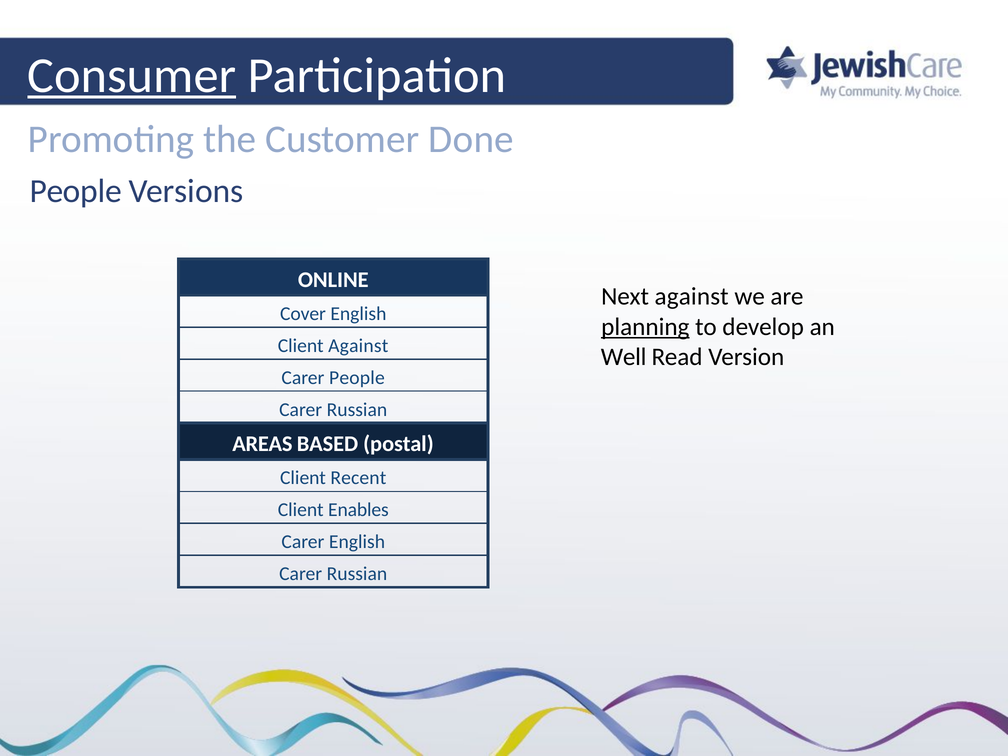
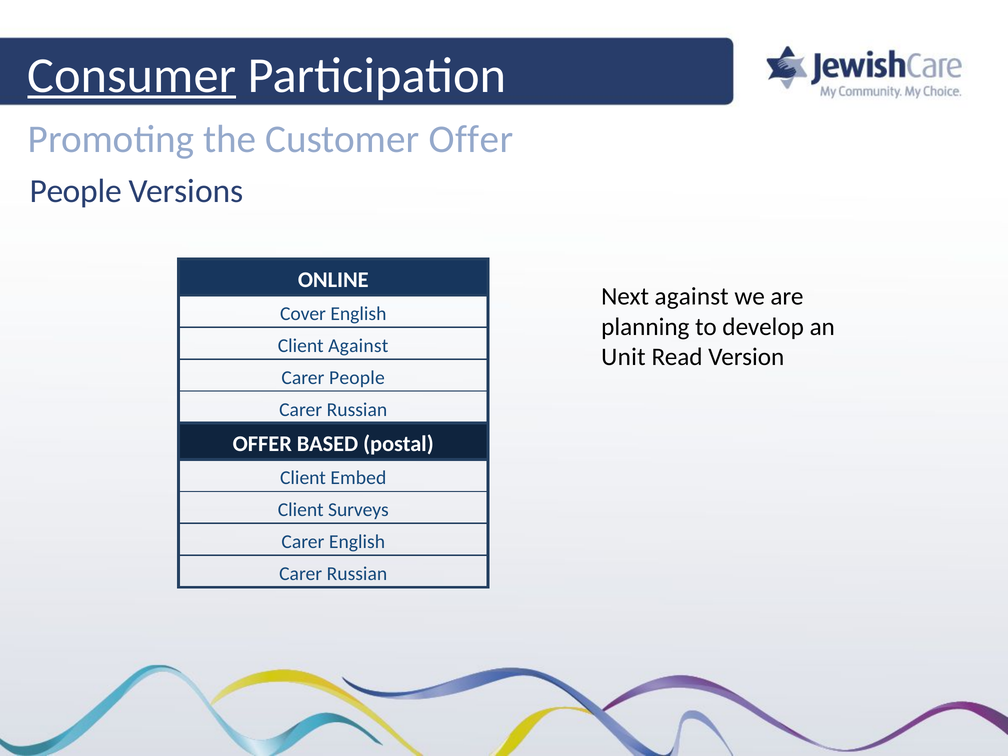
Customer Done: Done -> Offer (471, 139)
planning underline: present -> none (645, 327)
Well: Well -> Unit (623, 357)
AREAS: AREAS -> OFFER (262, 444)
Recent: Recent -> Embed (358, 478)
Enables: Enables -> Surveys (358, 510)
